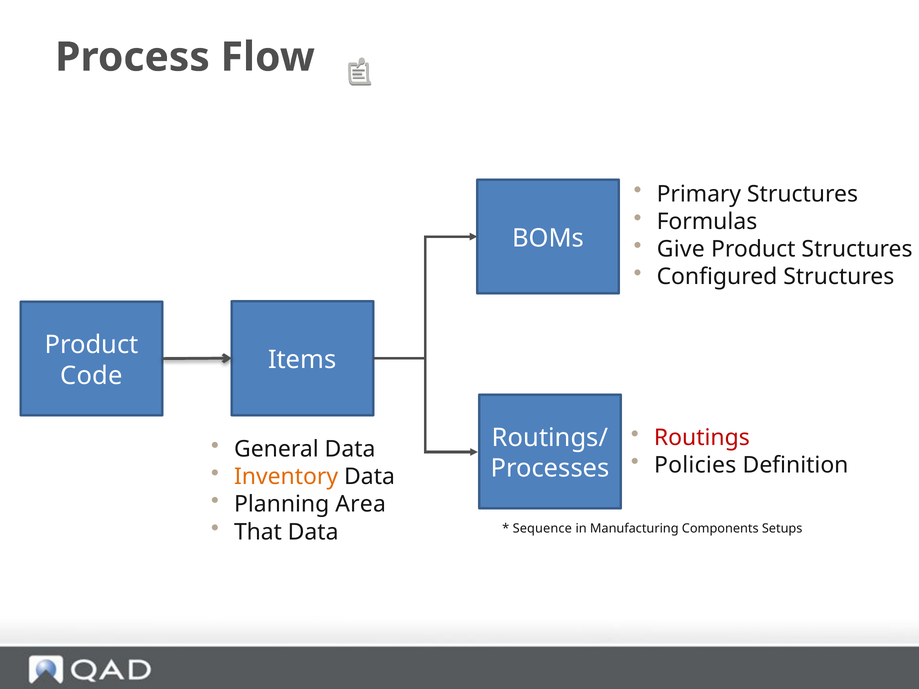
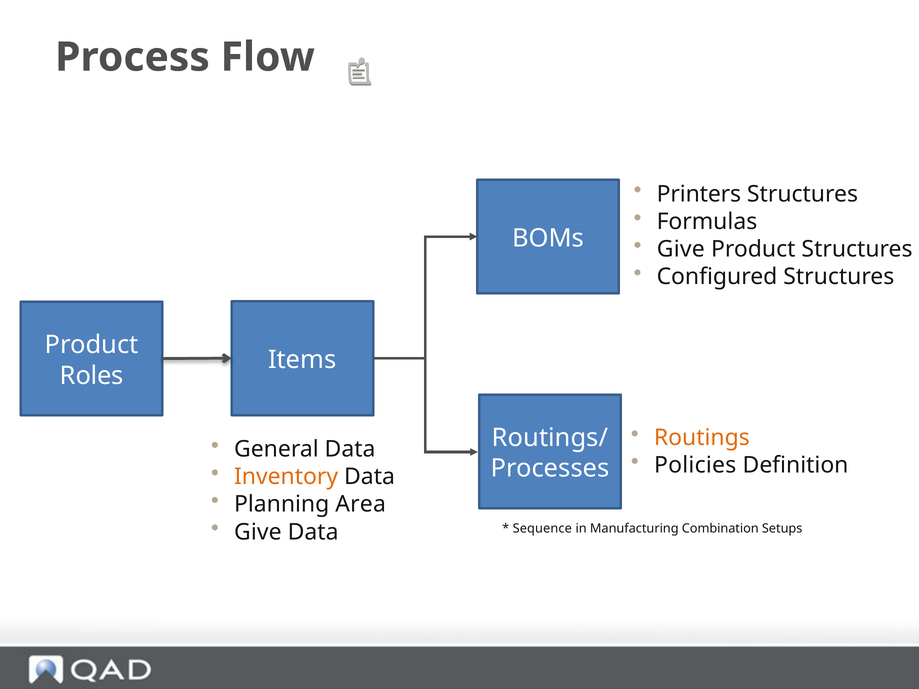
Primary: Primary -> Printers (699, 194)
Code: Code -> Roles (92, 376)
Routings colour: red -> orange (702, 438)
That: That -> Give (258, 532)
Components: Components -> Combination (720, 529)
